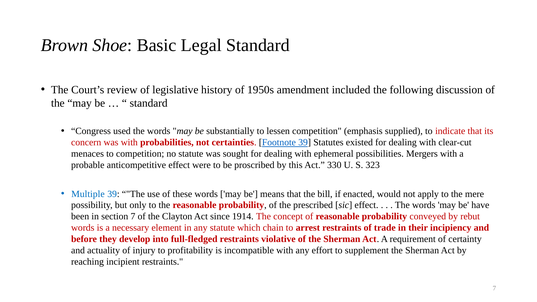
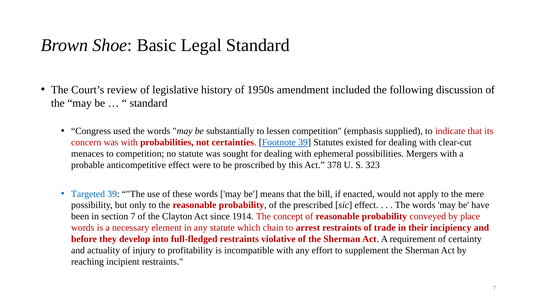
330: 330 -> 378 (334, 165)
Multiple: Multiple -> Targeted (88, 194)
rebut: rebut -> place (470, 216)
